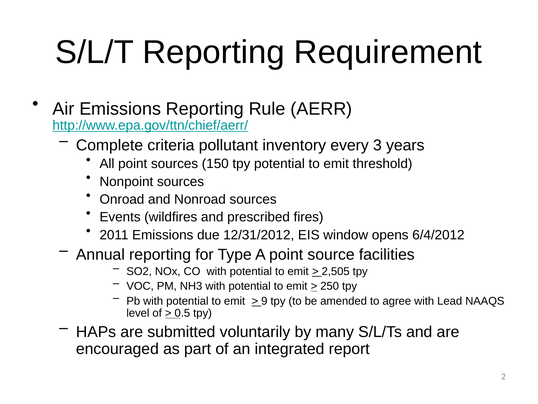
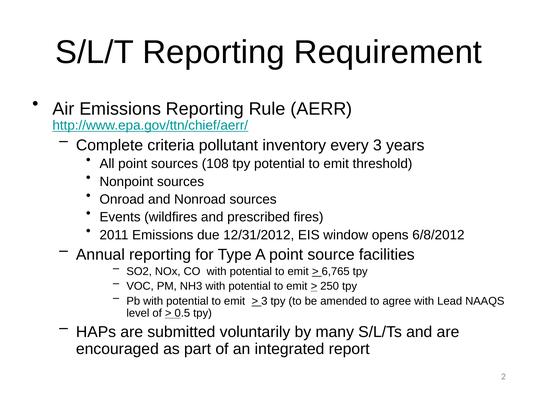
150: 150 -> 108 (215, 164)
6/4/2012: 6/4/2012 -> 6/8/2012 (438, 235)
2,505: 2,505 -> 6,765 (336, 271)
9: 9 -> 3 (264, 301)
